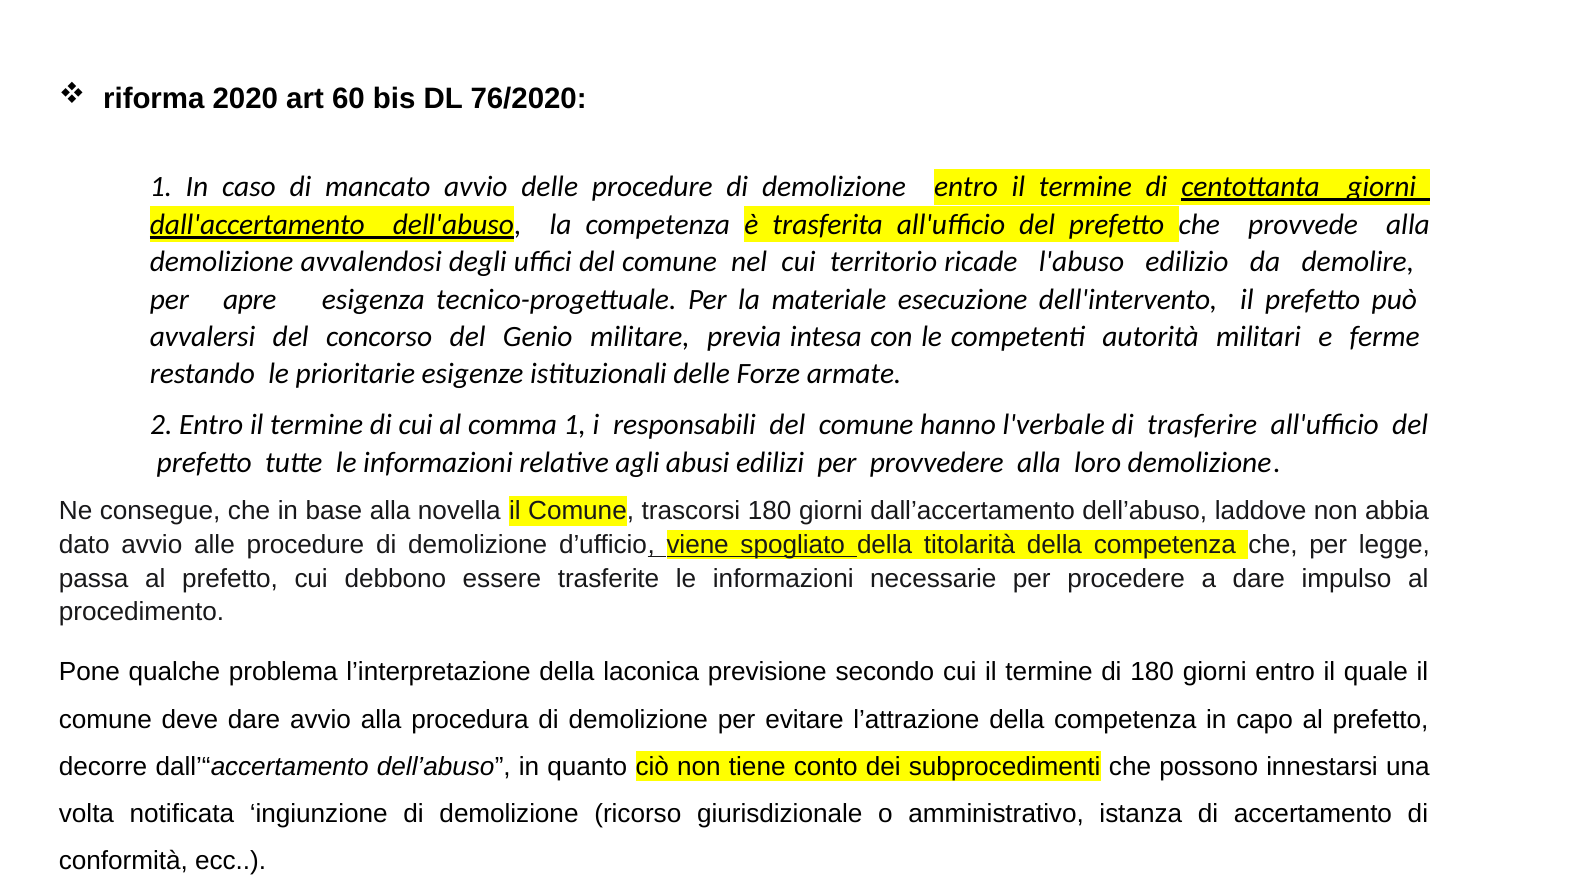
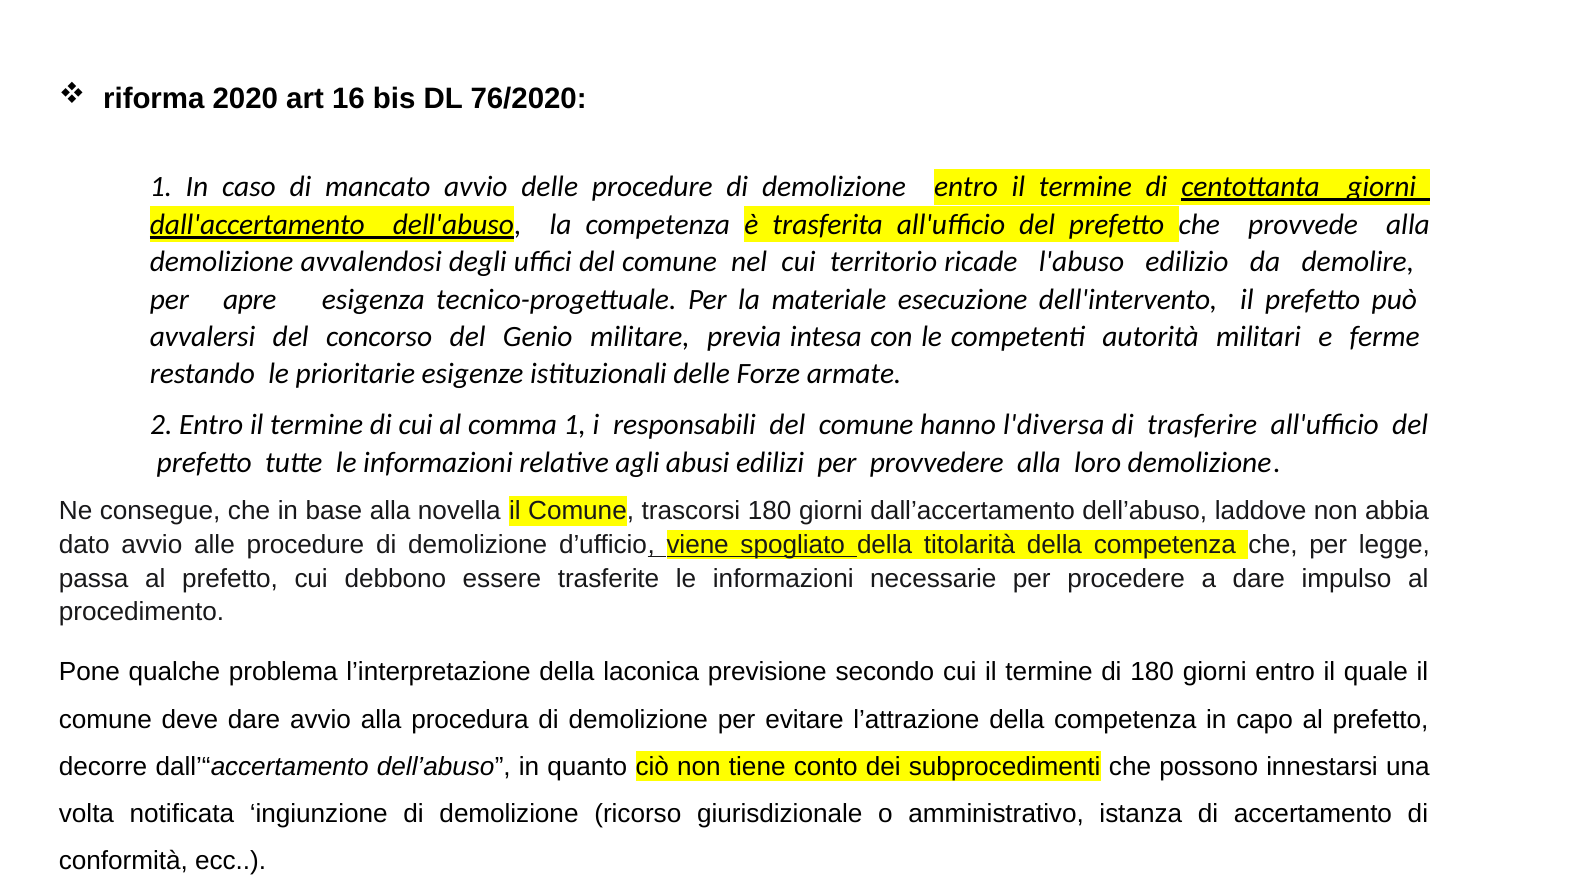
60: 60 -> 16 (348, 99)
l'verbale: l'verbale -> l'diversa (1054, 425)
